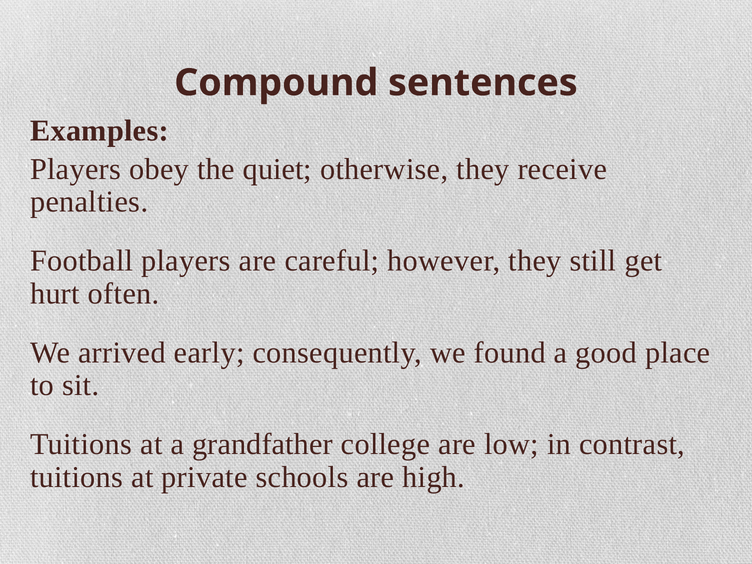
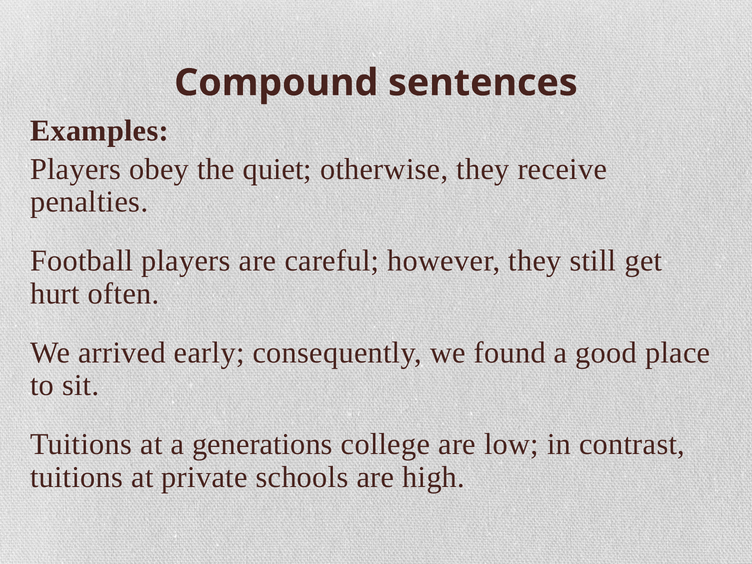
grandfather: grandfather -> generations (262, 444)
